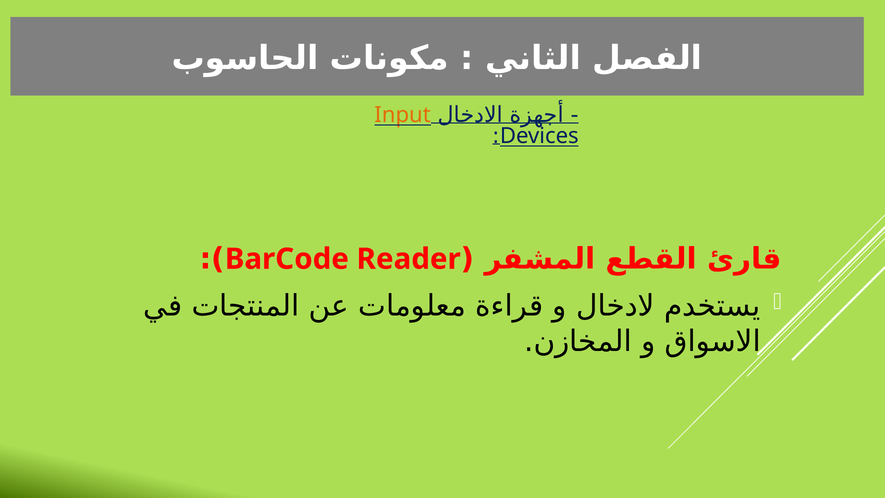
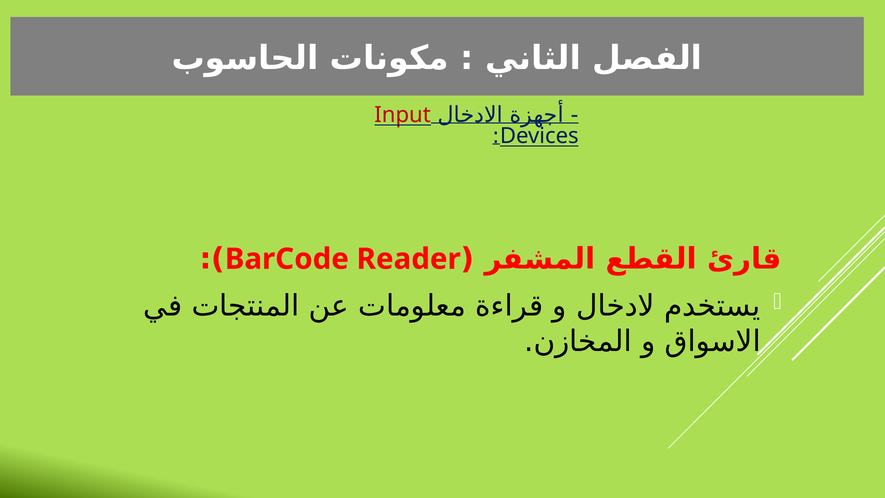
Input colour: orange -> red (403, 115)
